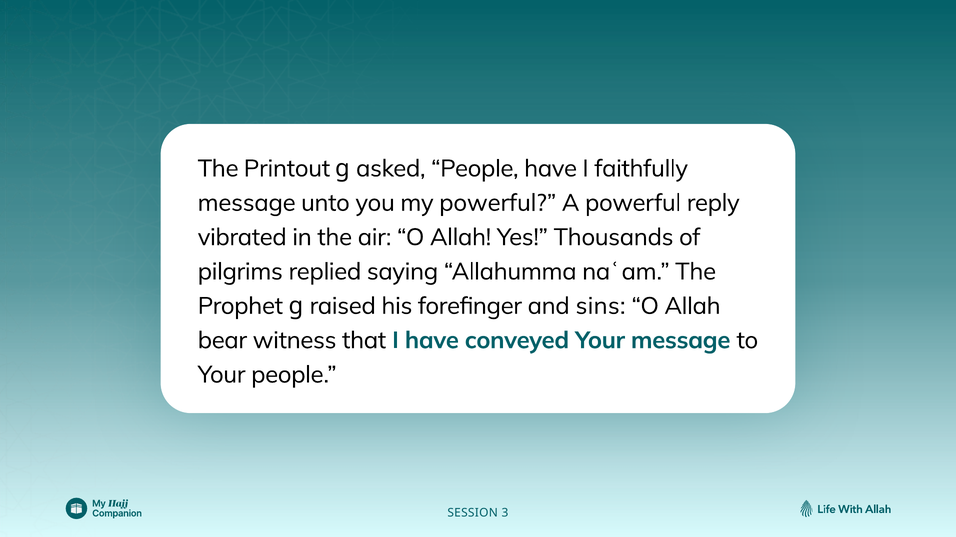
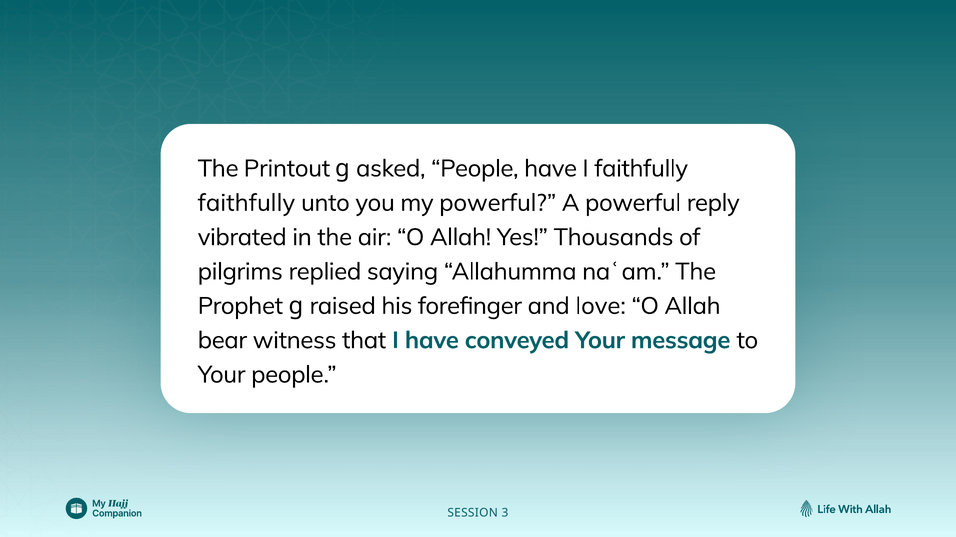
message: message -> faithfully (246, 203)
sins: sins -> love (601, 306)
